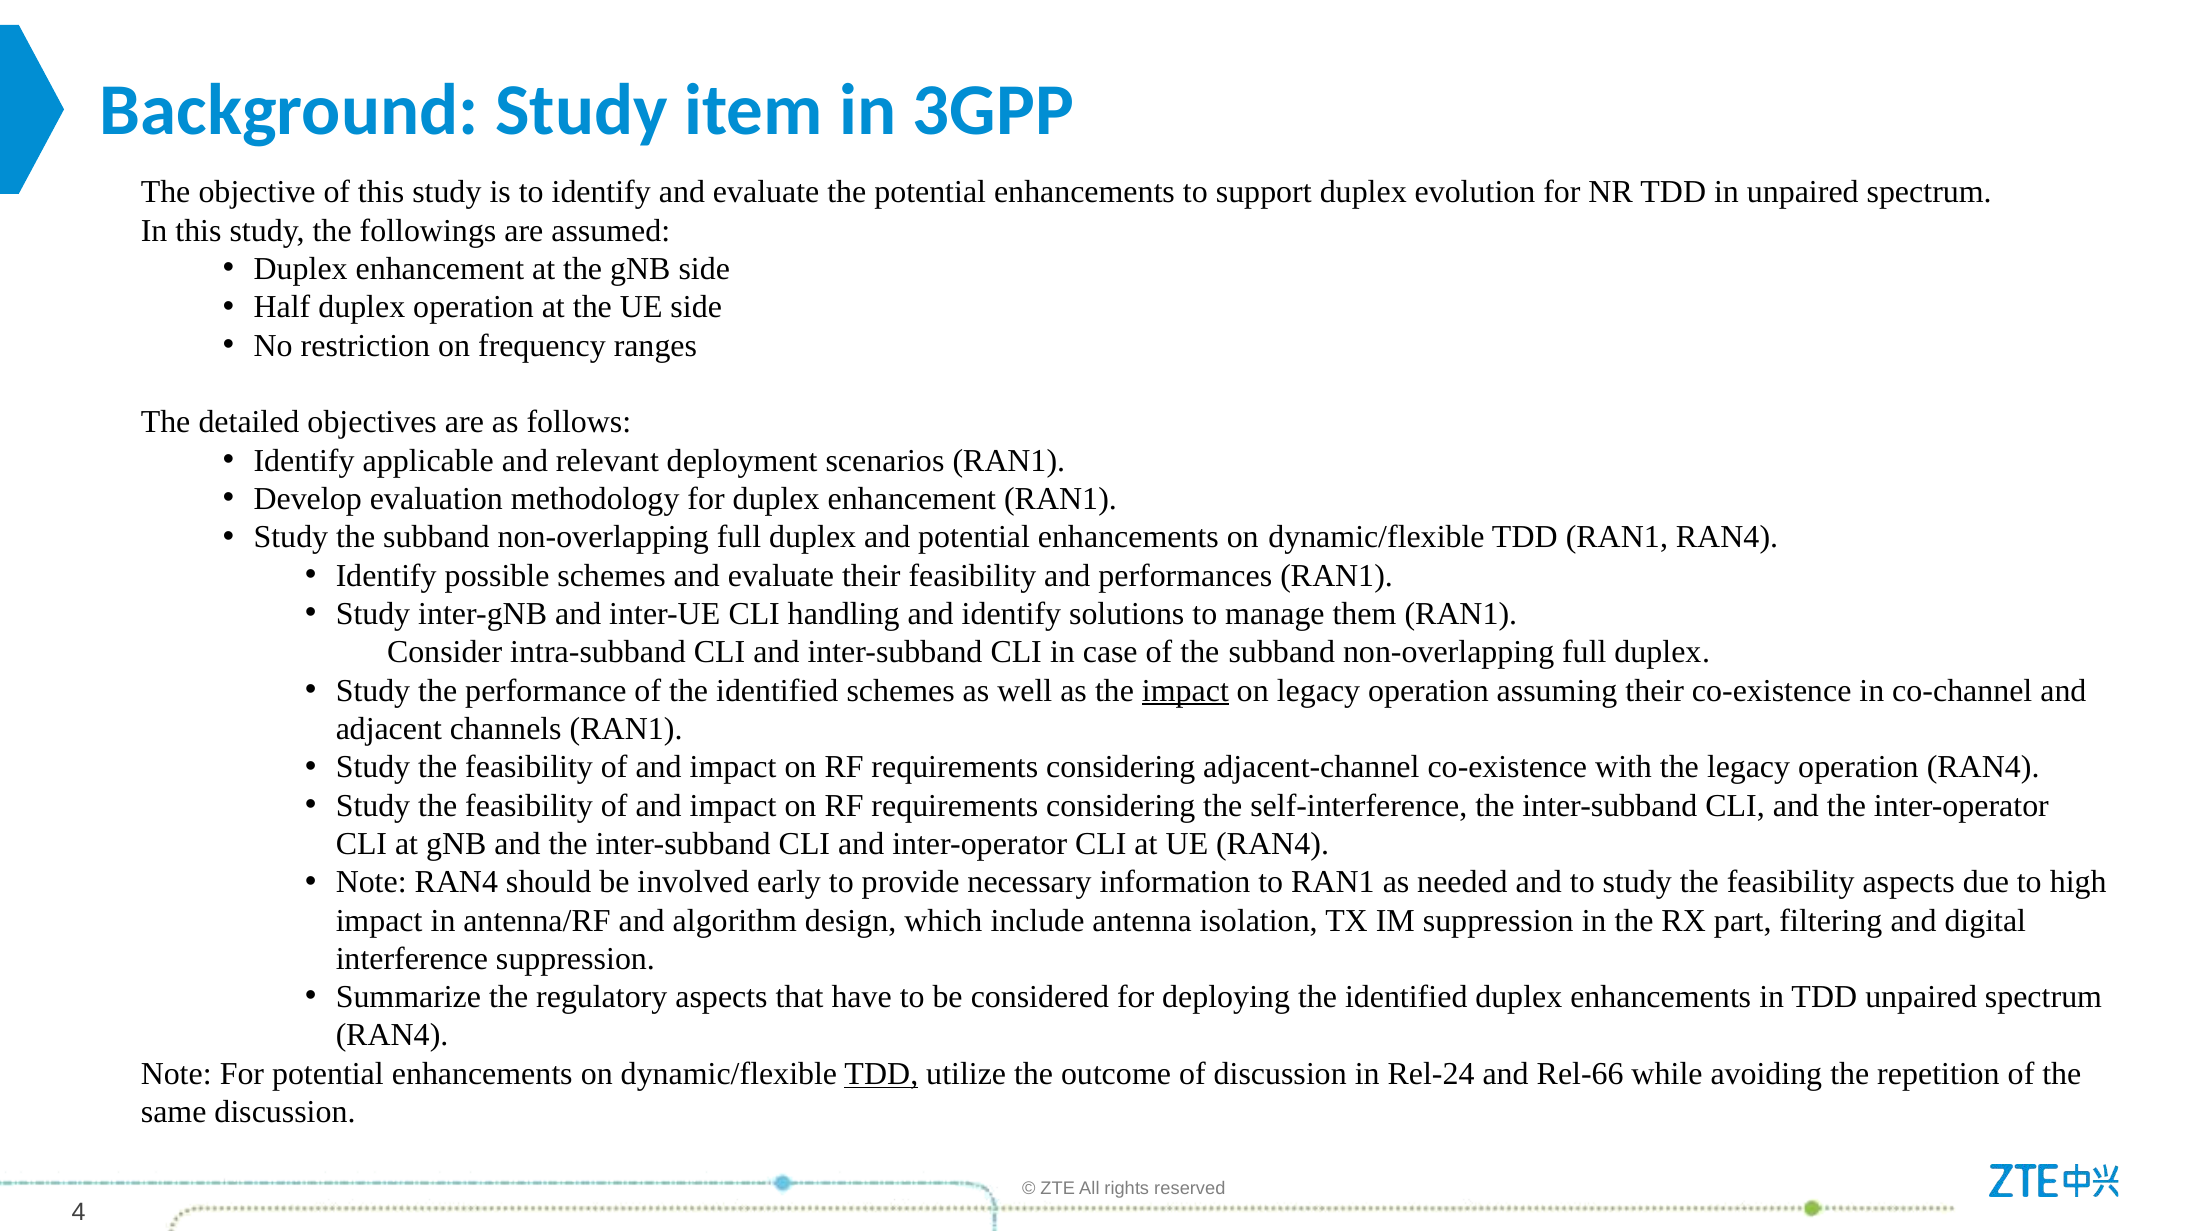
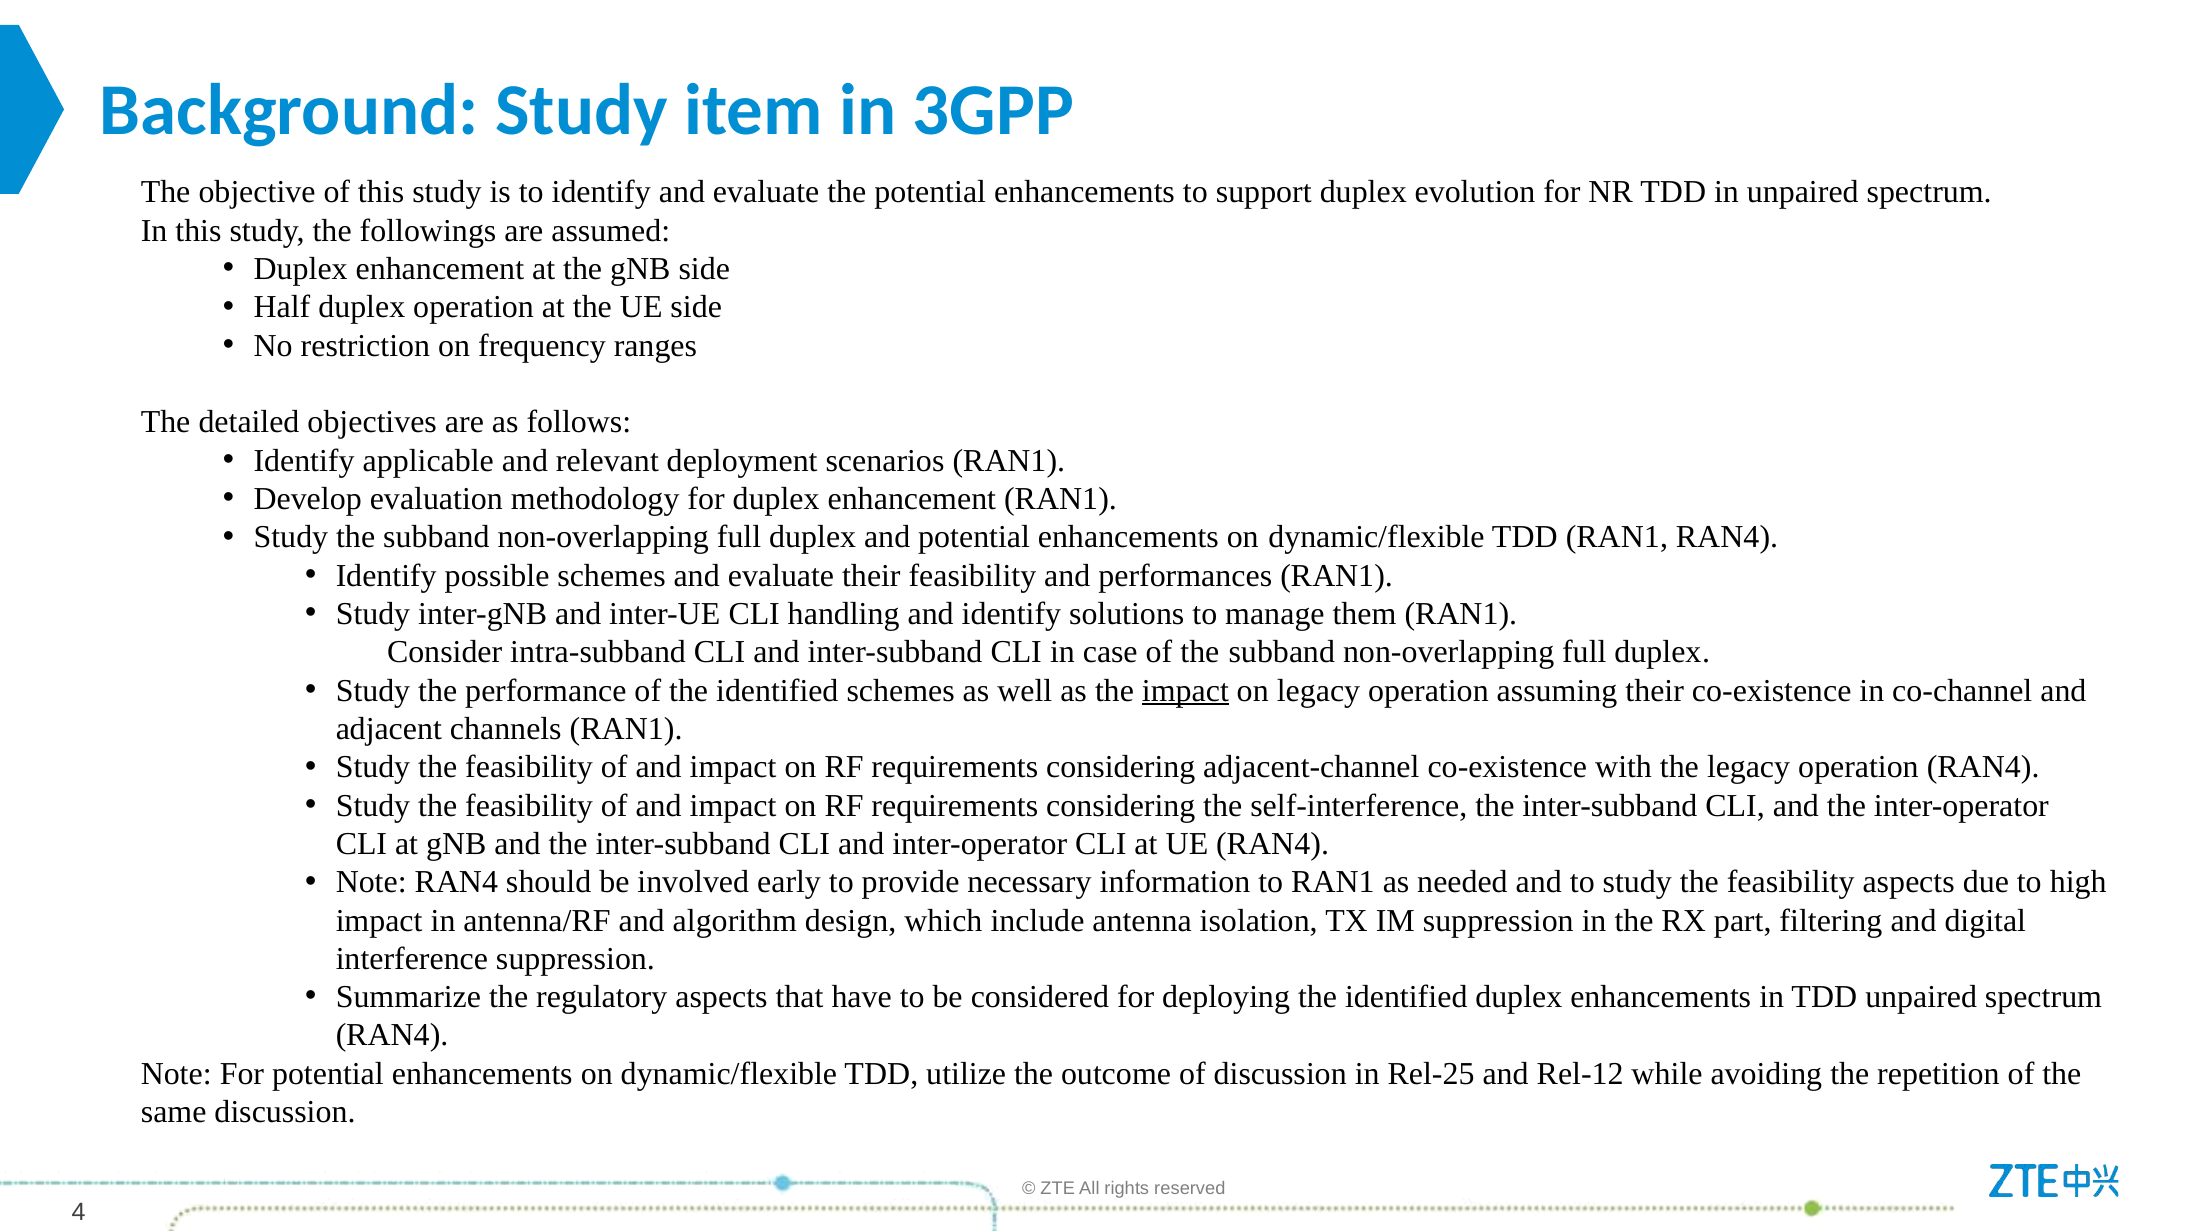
TDD underline: present -> none (881, 1074)
Rel-24: Rel-24 -> Rel-25 (1431, 1074)
Rel-66: Rel-66 -> Rel-12 (1580, 1074)
